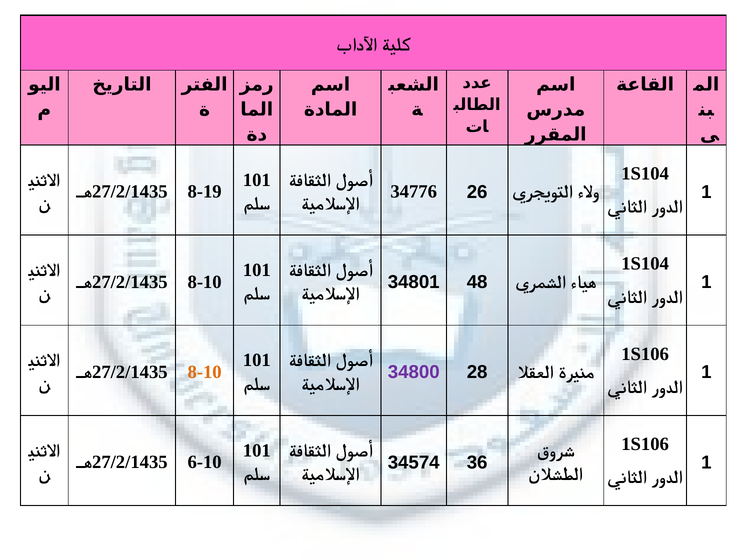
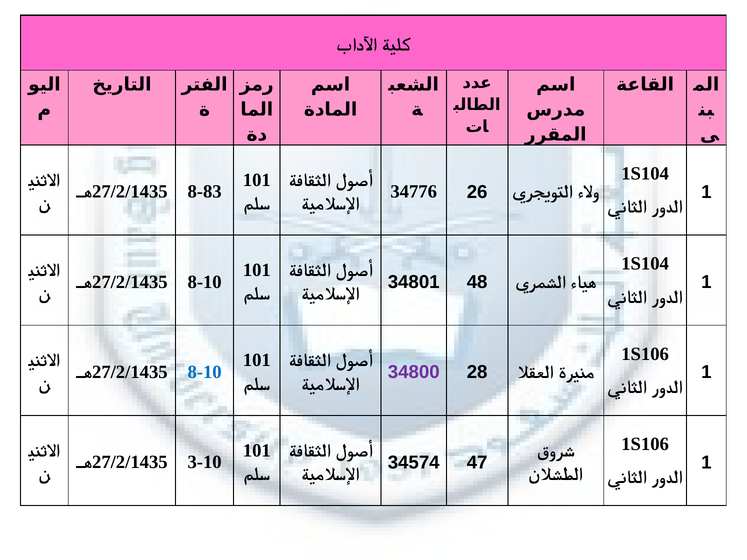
8-19: 8-19 -> 8-83 (205, 192)
8-10 colour: orange -> blue (205, 372)
36: 36 -> 47 (477, 463)
6-10: 6-10 -> 3-10 (205, 462)
